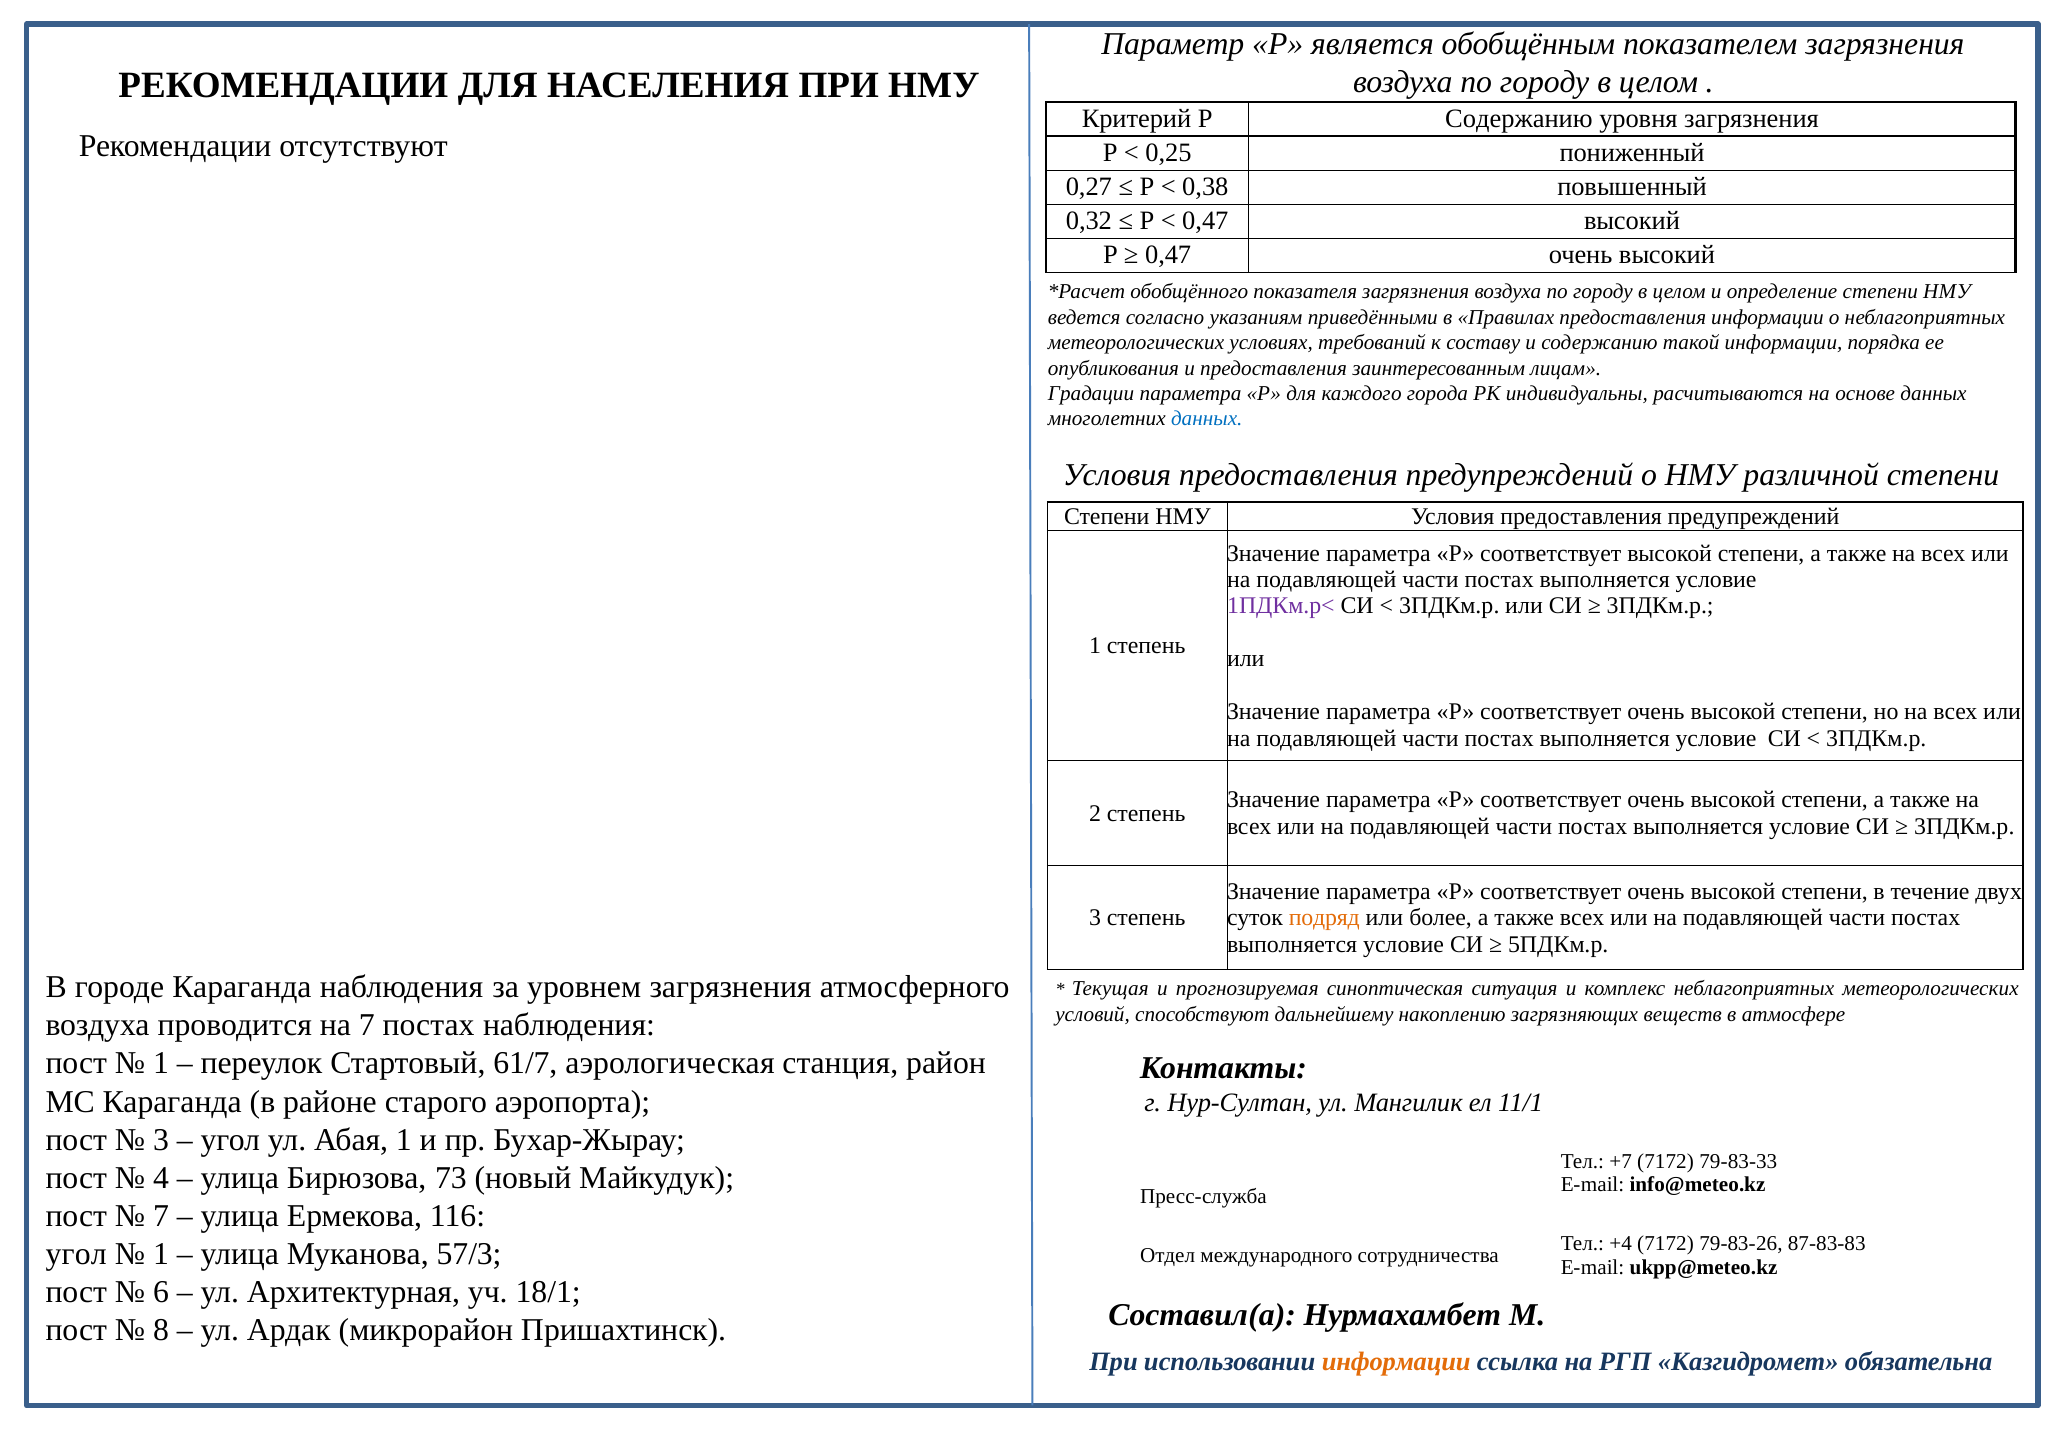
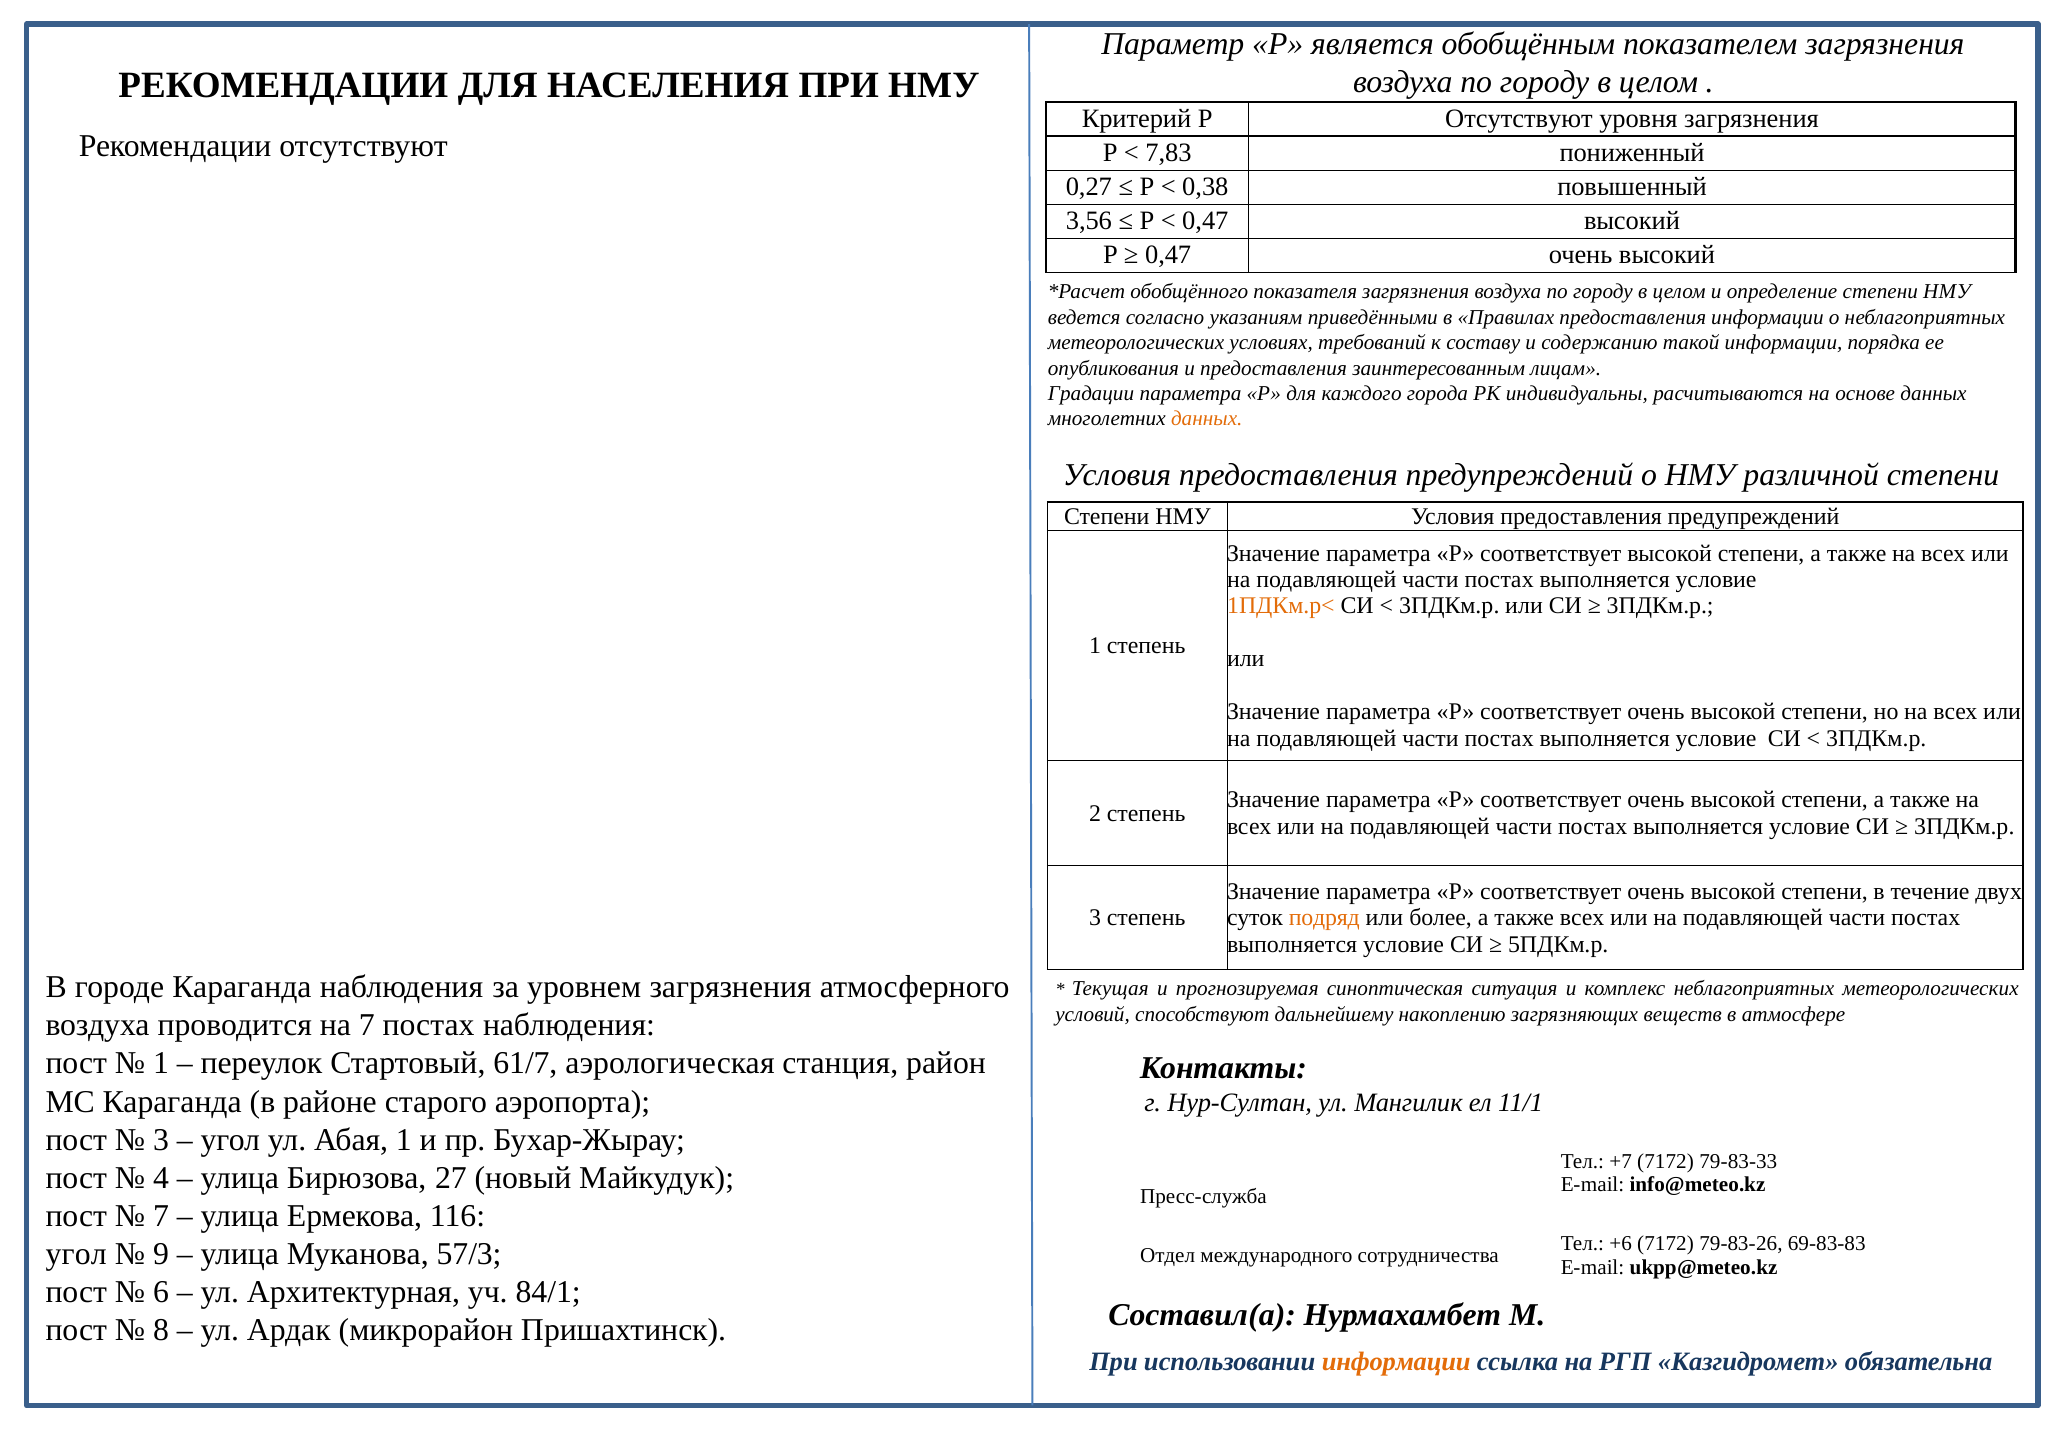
Р Содержанию: Содержанию -> Отсутствуют (1519, 119)
0,25: 0,25 -> 7,83 (1169, 153)
0,32: 0,32 -> 3,56 (1089, 221)
данных colour: blue -> orange (1207, 419)
1ПДКм.р< colour: purple -> orange (1281, 606)
73: 73 -> 27 (451, 1177)
+4: +4 -> +6 (1621, 1243)
87-83-83: 87-83-83 -> 69-83-83 (1827, 1243)
1: 1 -> 9 (161, 1254)
18/1: 18/1 -> 84/1 (548, 1292)
